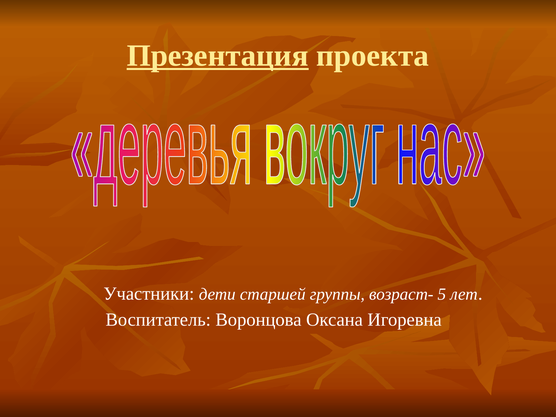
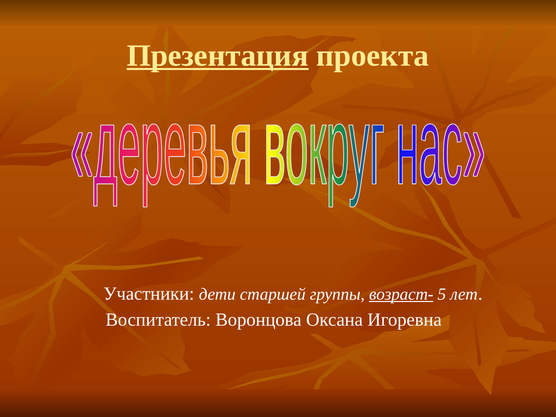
возраст- underline: none -> present (401, 294)
